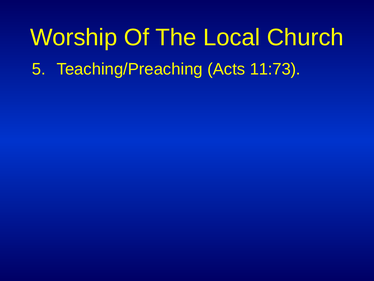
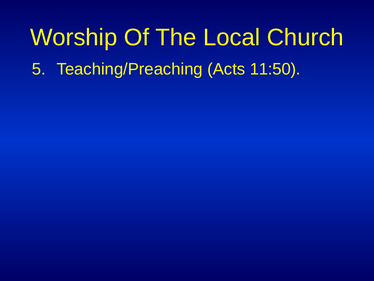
11:73: 11:73 -> 11:50 (275, 69)
